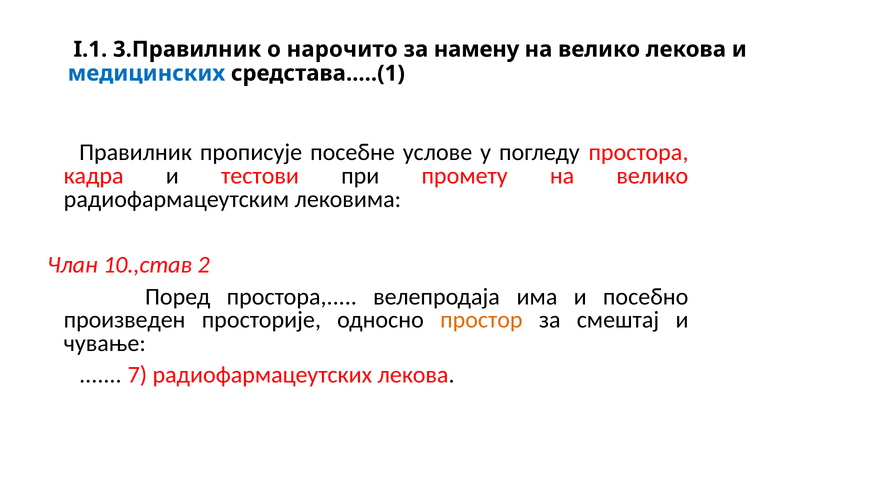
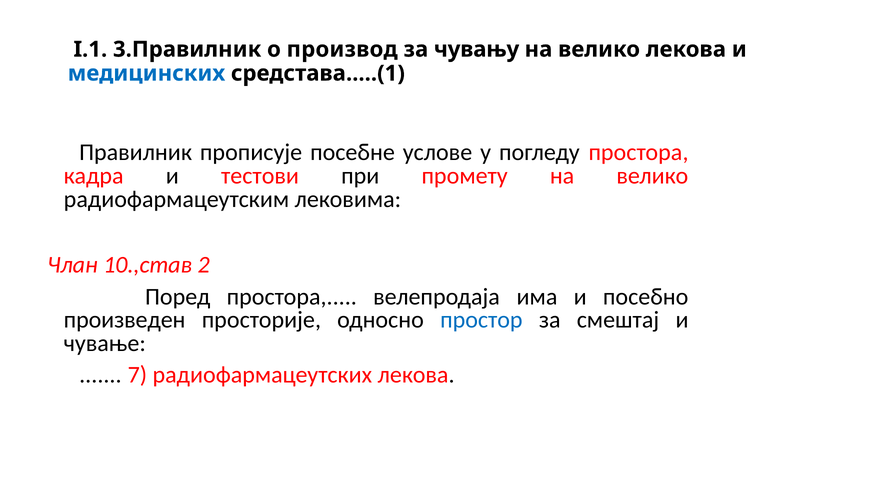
нарочито: нарочито -> производ (342, 49)
намену: намену -> чувању (477, 49)
простор colour: orange -> blue (481, 320)
